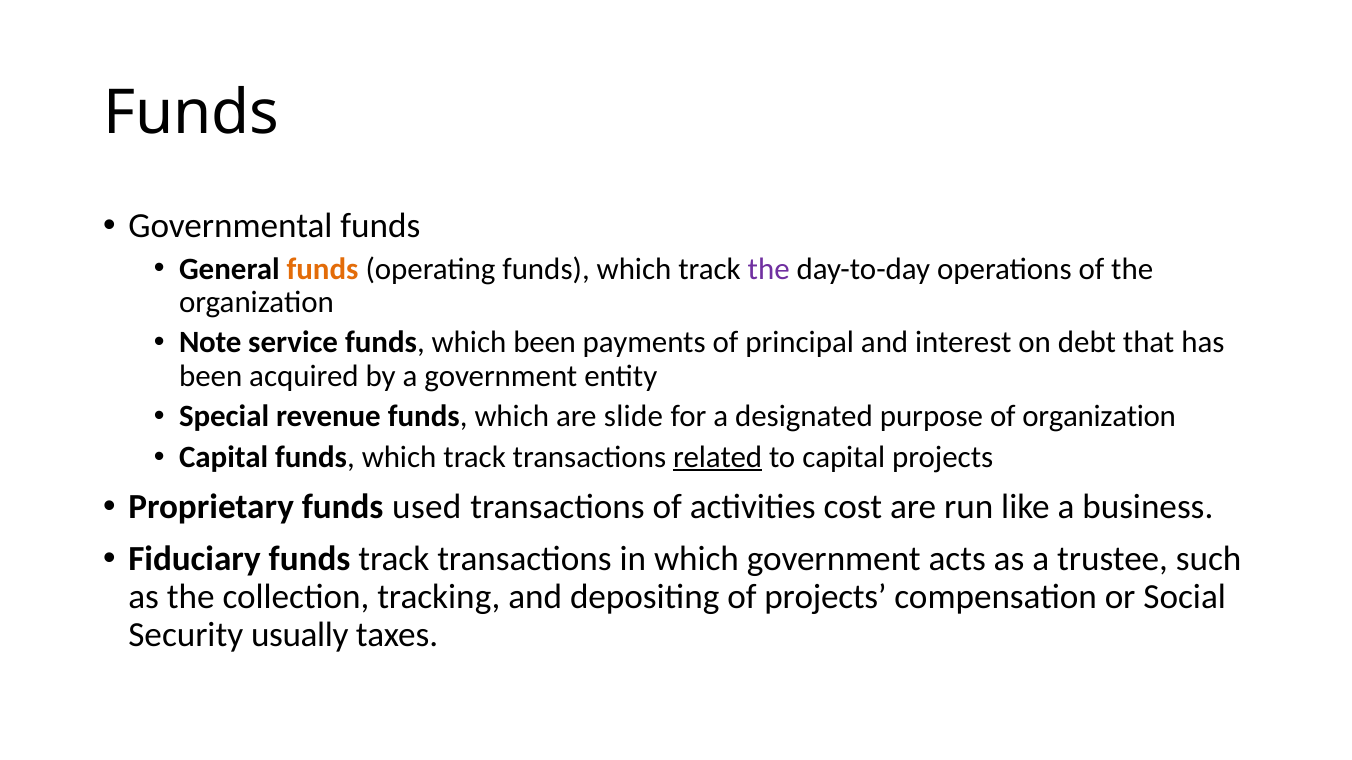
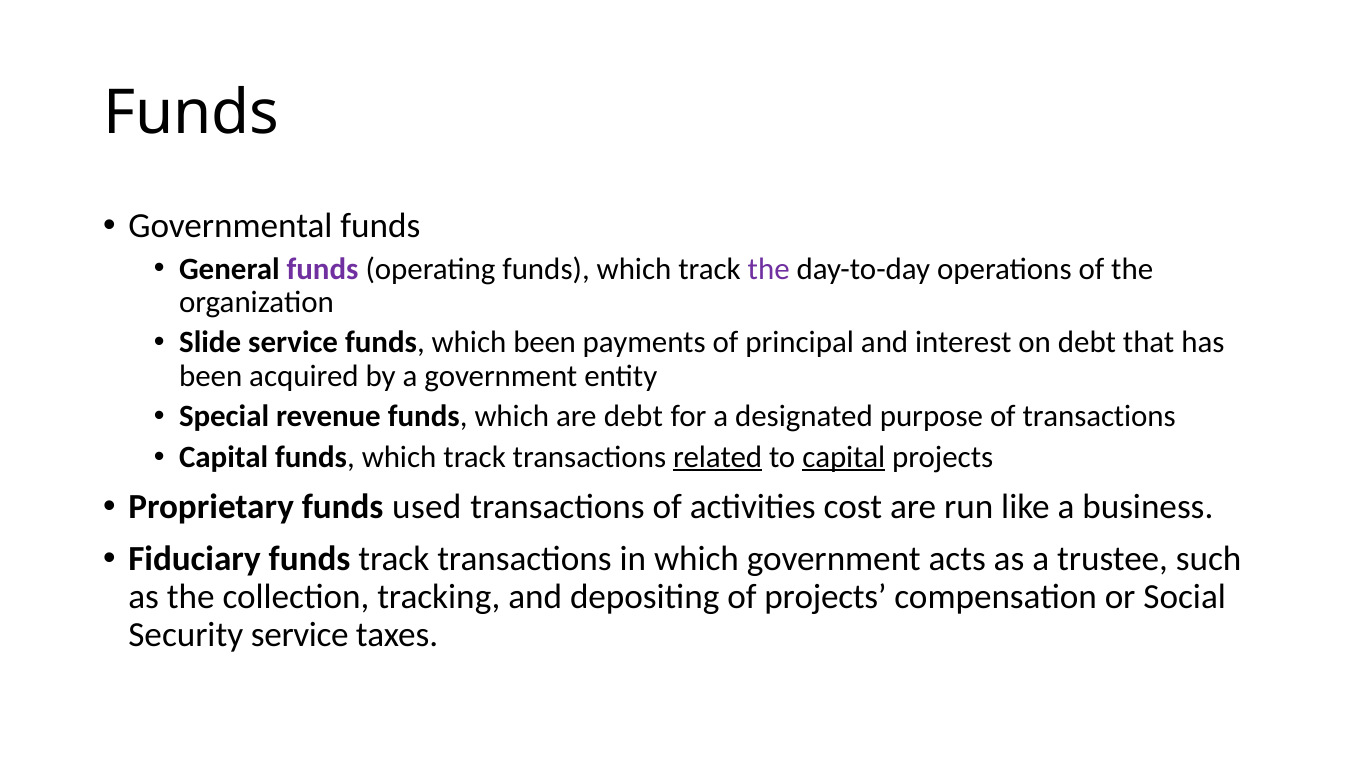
funds colour: orange -> purple (323, 269)
Note: Note -> Slide (210, 343)
are slide: slide -> debt (633, 417)
of organization: organization -> transactions (1099, 417)
capital underline: none -> present (844, 457)
Security usually: usually -> service (300, 635)
